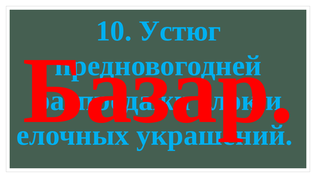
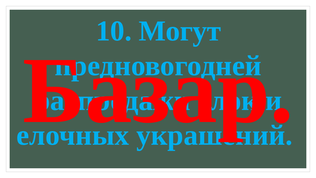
Устюг: Устюг -> Могут (180, 31)
